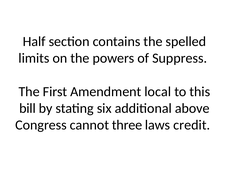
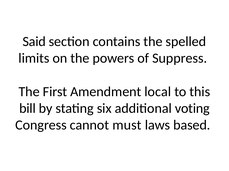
Half: Half -> Said (34, 42)
above: above -> voting (192, 109)
three: three -> must (127, 126)
credit: credit -> based (192, 126)
